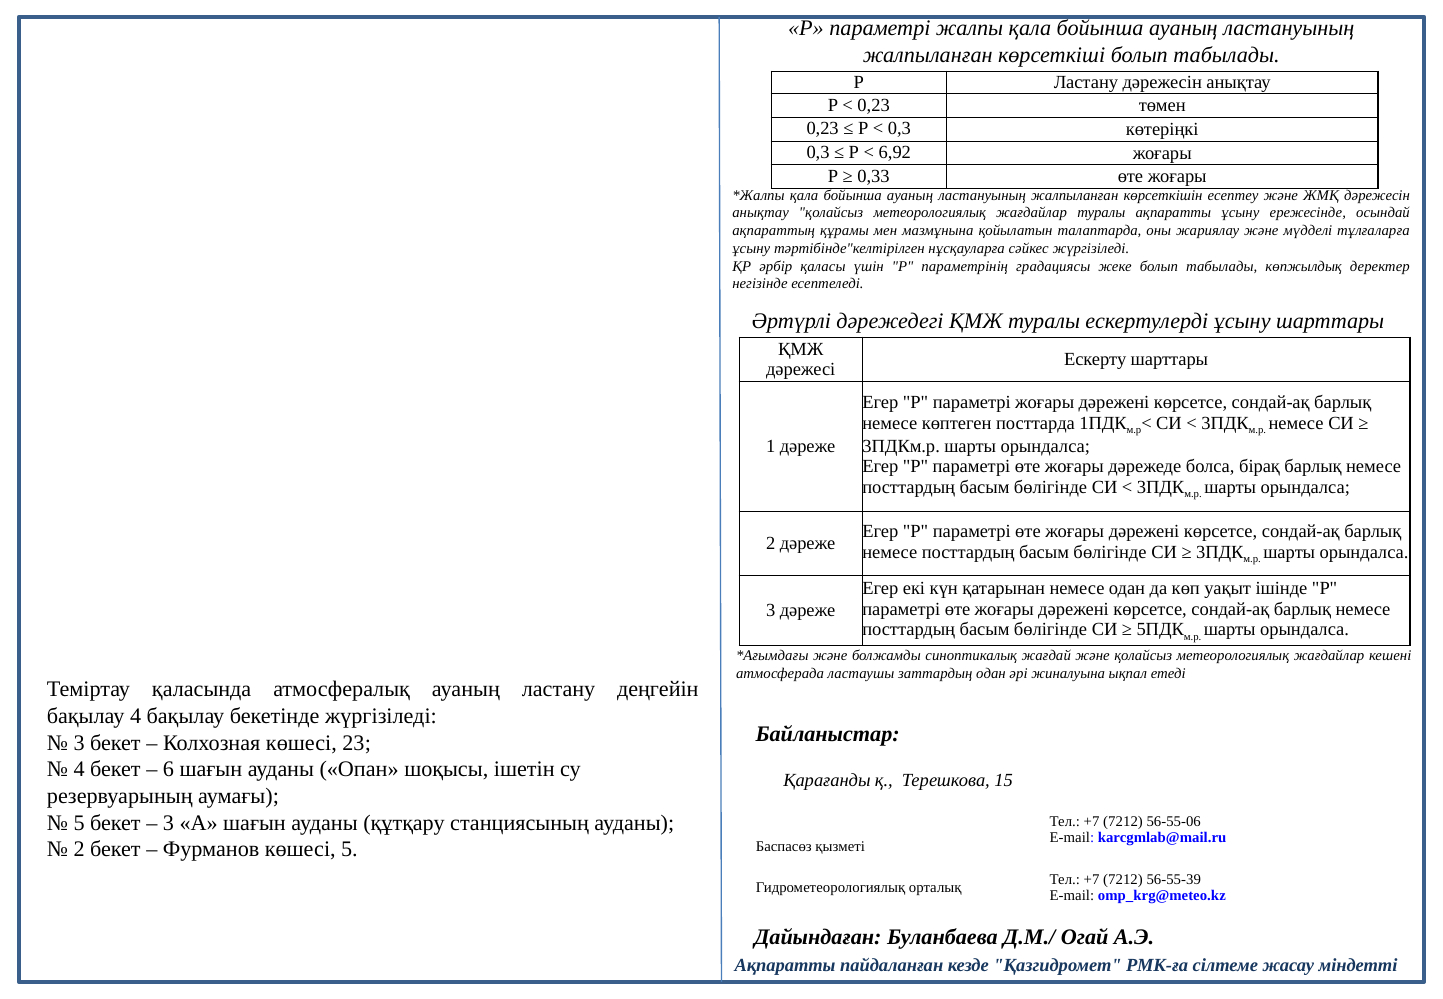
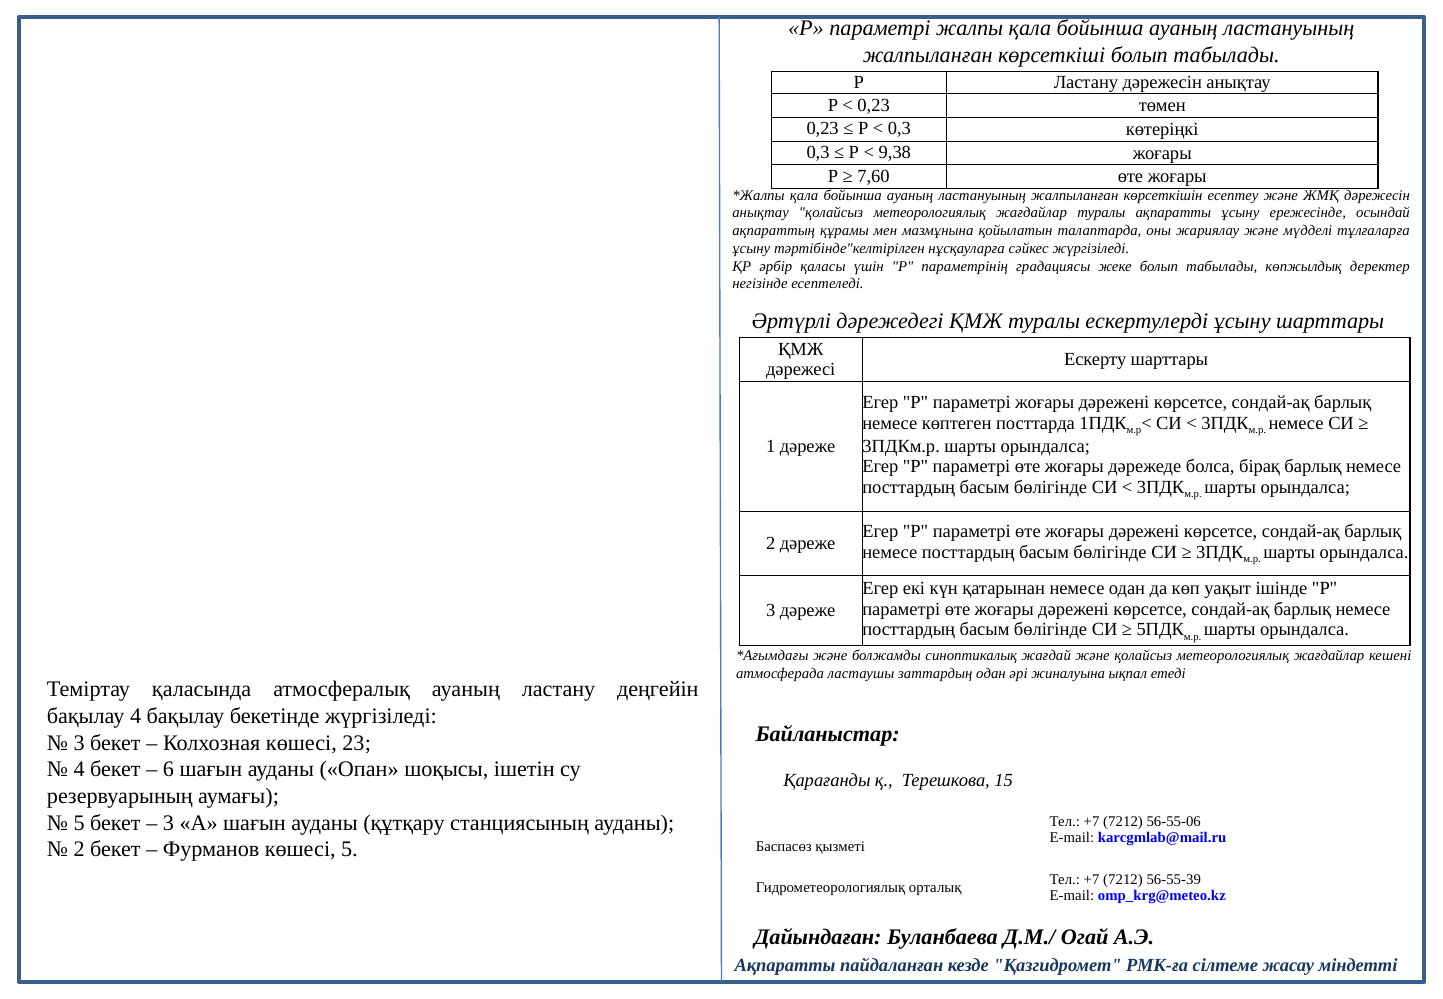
6,92: 6,92 -> 9,38 (895, 153)
0,33: 0,33 -> 7,60 (873, 176)
